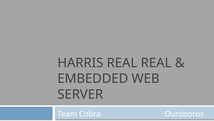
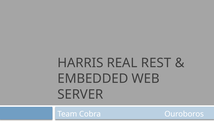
REAL REAL: REAL -> REST (156, 63)
